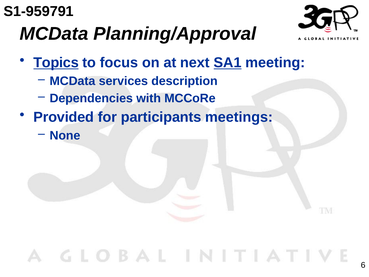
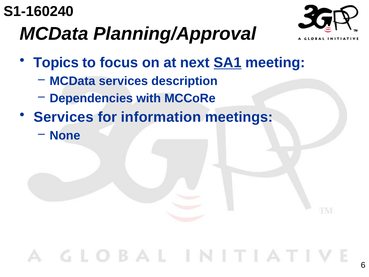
S1-959791: S1-959791 -> S1-160240 (39, 11)
Topics underline: present -> none (56, 63)
Provided: Provided -> Services (64, 117)
participants: participants -> information (161, 117)
